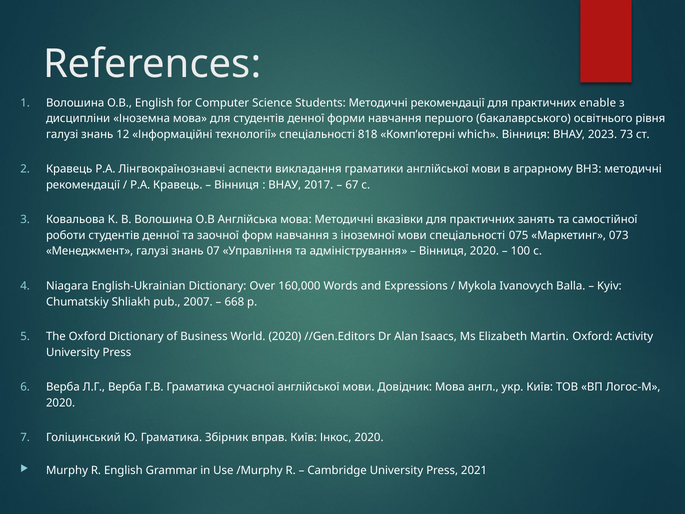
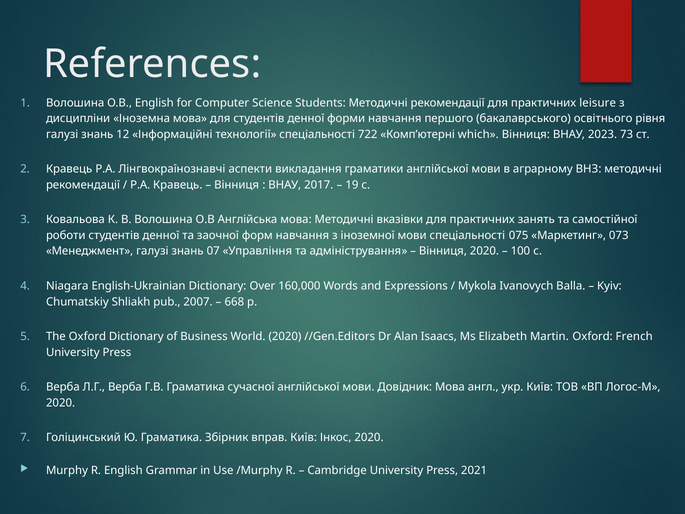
enable: enable -> leisure (598, 103)
818: 818 -> 722 (368, 134)
67: 67 -> 19 (352, 185)
Activity: Activity -> French (634, 336)
